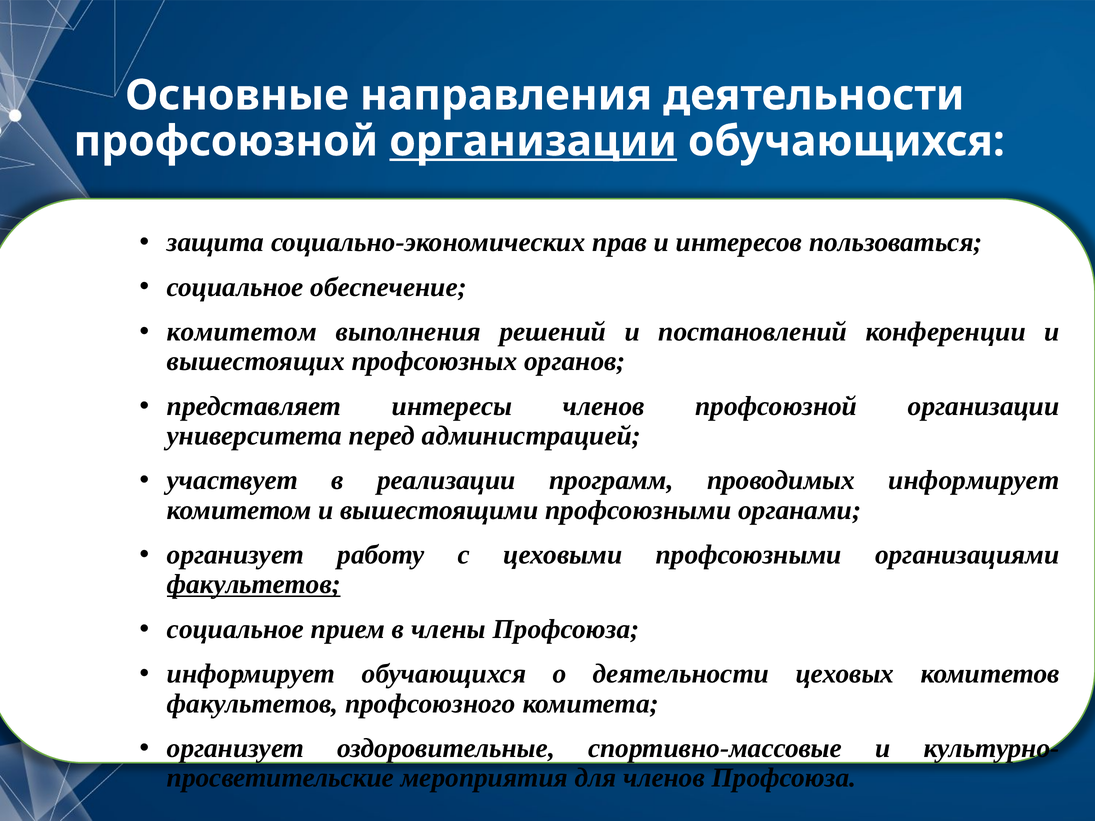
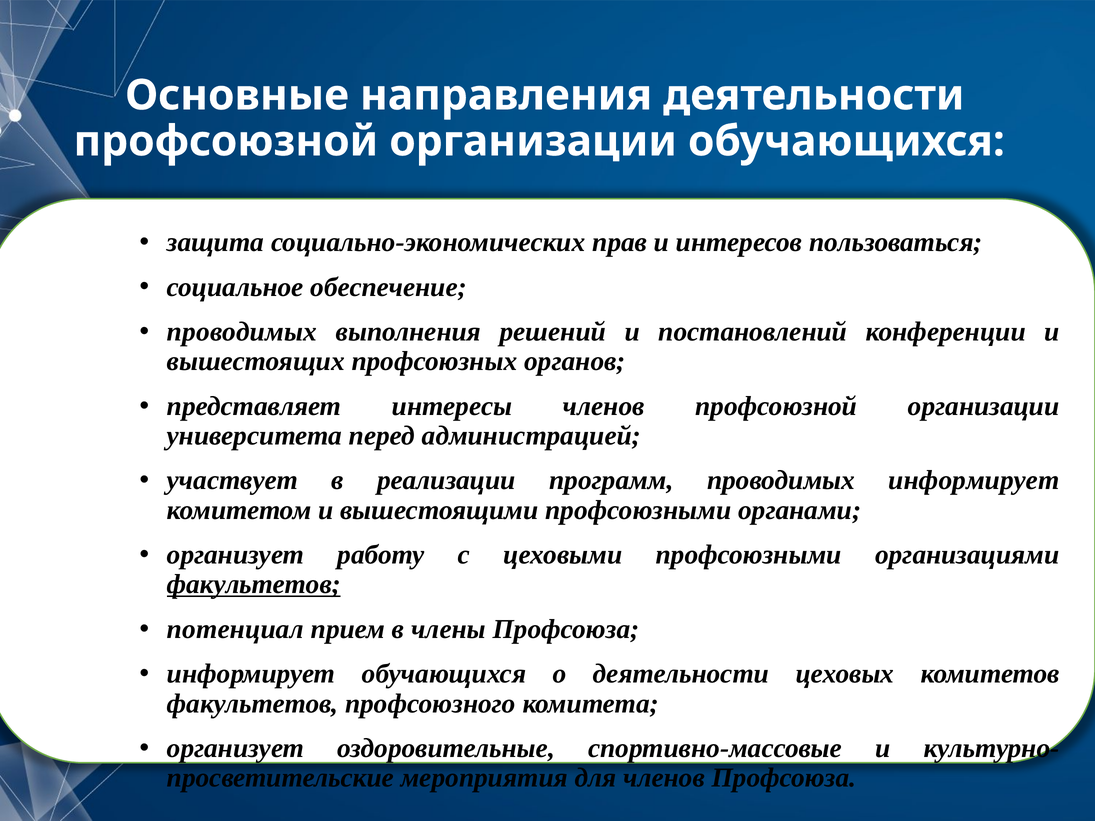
организации underline: present -> none (533, 141)
комитетом: комитетом -> проводимых (242, 332)
социальное: социальное -> потенциал (235, 629)
